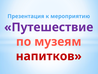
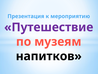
напитков colour: red -> black (49, 56)
